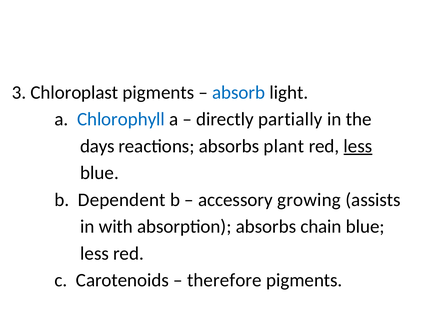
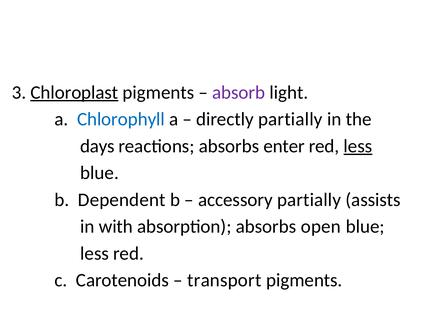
Chloroplast underline: none -> present (74, 92)
absorb colour: blue -> purple (239, 92)
plant: plant -> enter (284, 146)
accessory growing: growing -> partially (309, 199)
chain: chain -> open (321, 226)
therefore: therefore -> transport (224, 280)
